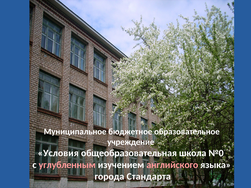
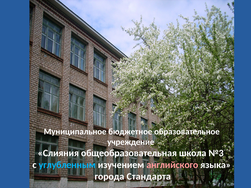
Условия: Условия -> Слияния (58, 153)
№0: №0 -> №3 (216, 153)
углубленным colour: pink -> light blue (67, 165)
